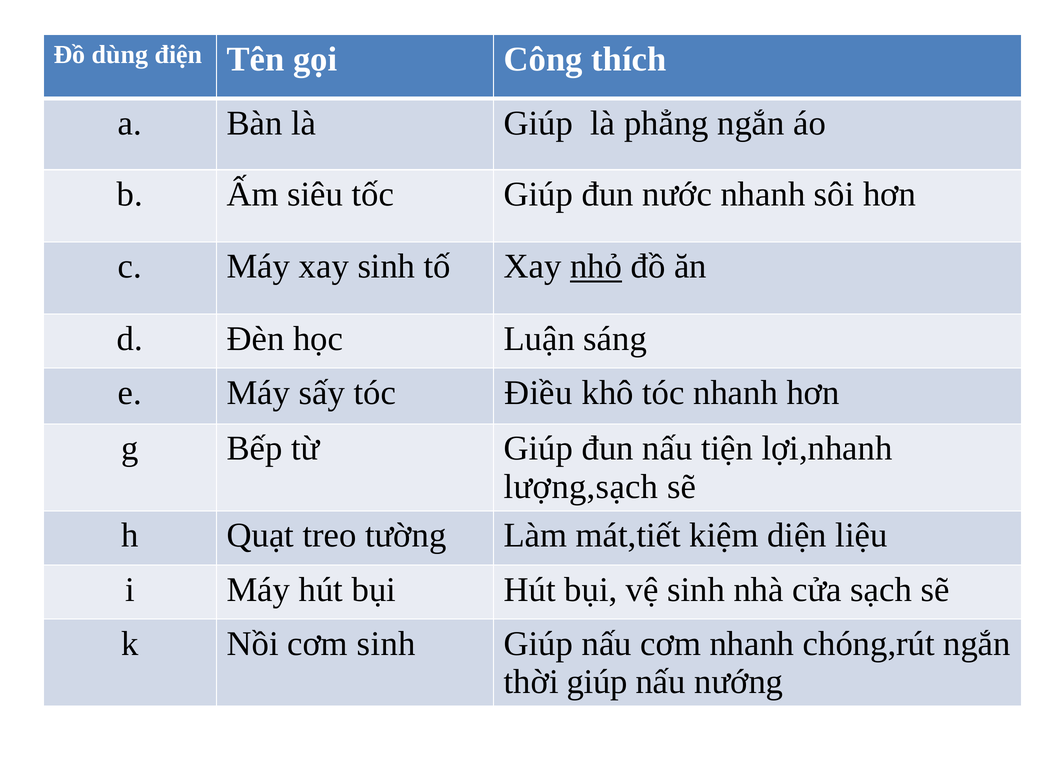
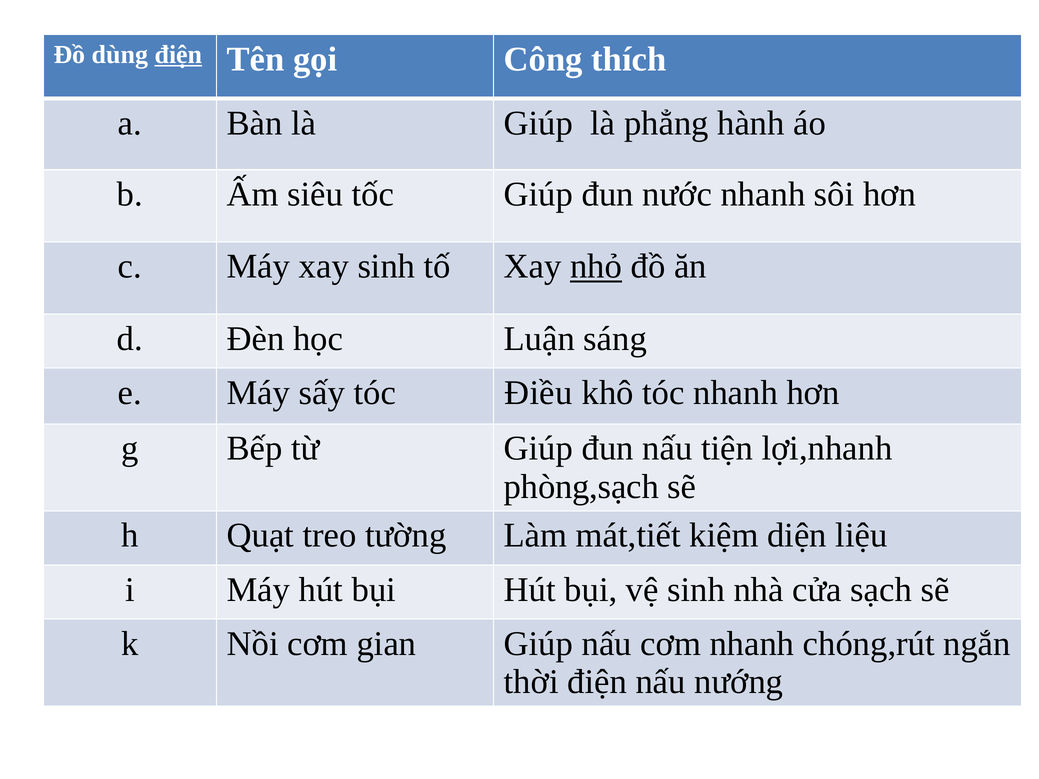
điện underline: none -> present (178, 54)
phẳng ngắn: ngắn -> hành (751, 123)
lượng,sạch: lượng,sạch -> phòng,sạch (581, 487)
cơm sinh: sinh -> gian (386, 644)
thời giúp: giúp -> điện (597, 682)
